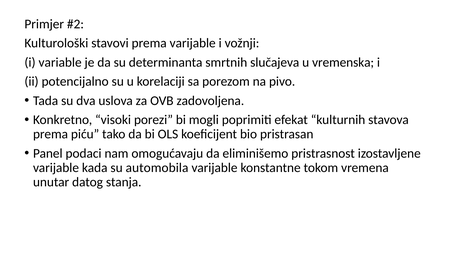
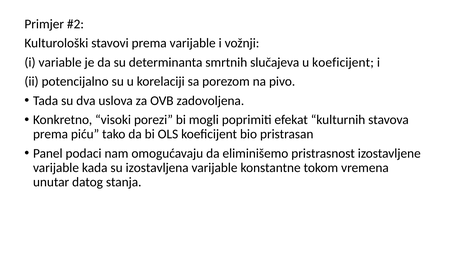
u vremenska: vremenska -> koeficijent (343, 62)
automobila: automobila -> izostavljena (157, 167)
